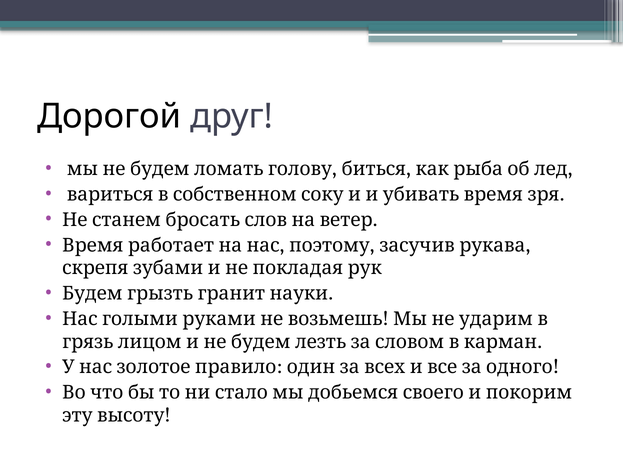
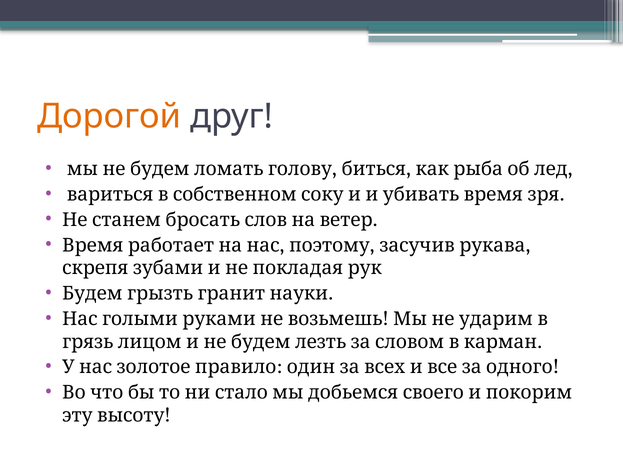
Дорогой colour: black -> orange (109, 117)
